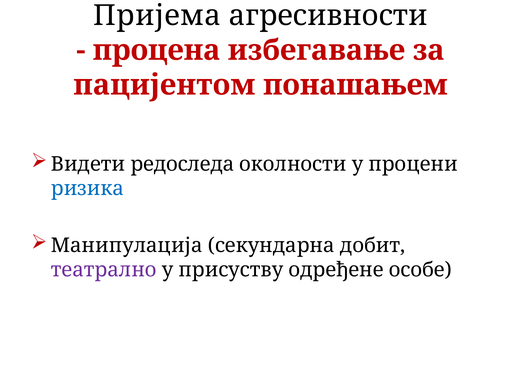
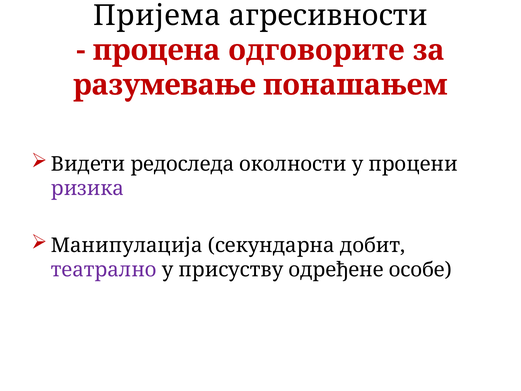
избегавање: избегавање -> одговорите (316, 50)
пацијентом: пацијентом -> разумевање (165, 85)
ризика colour: blue -> purple (87, 188)
